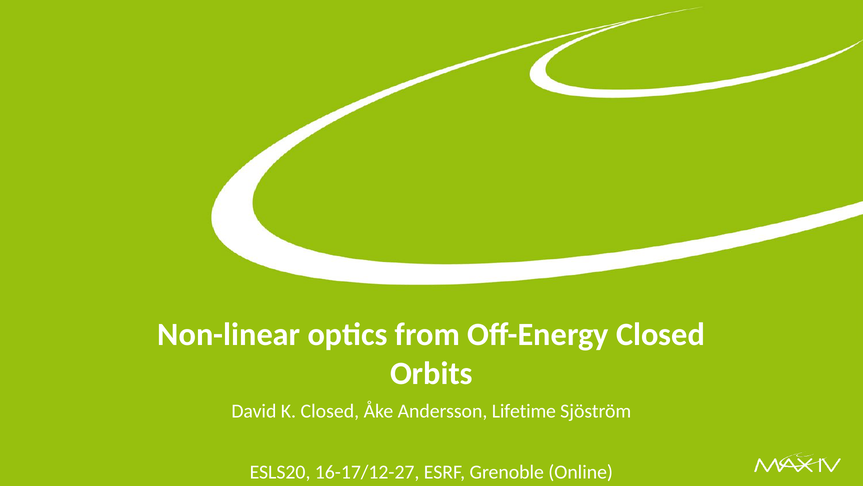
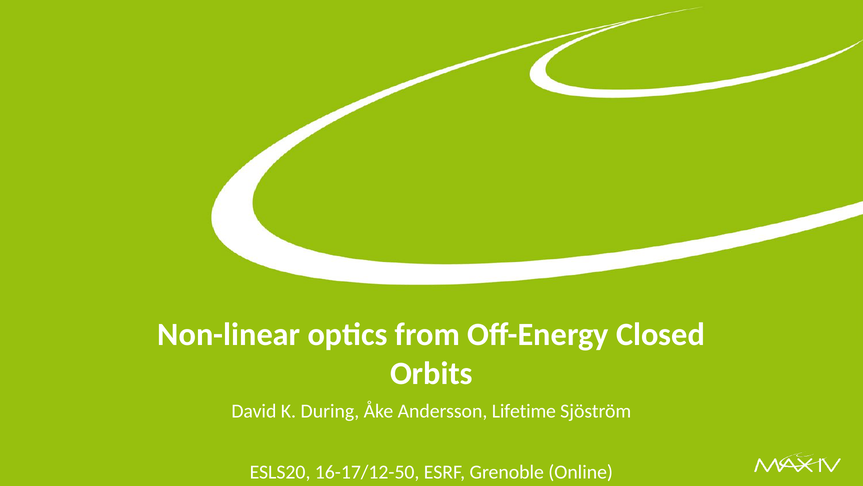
K Closed: Closed -> During (330, 411)
16-17/12-27: 16-17/12-27 -> 16-17/12-50 (367, 472)
